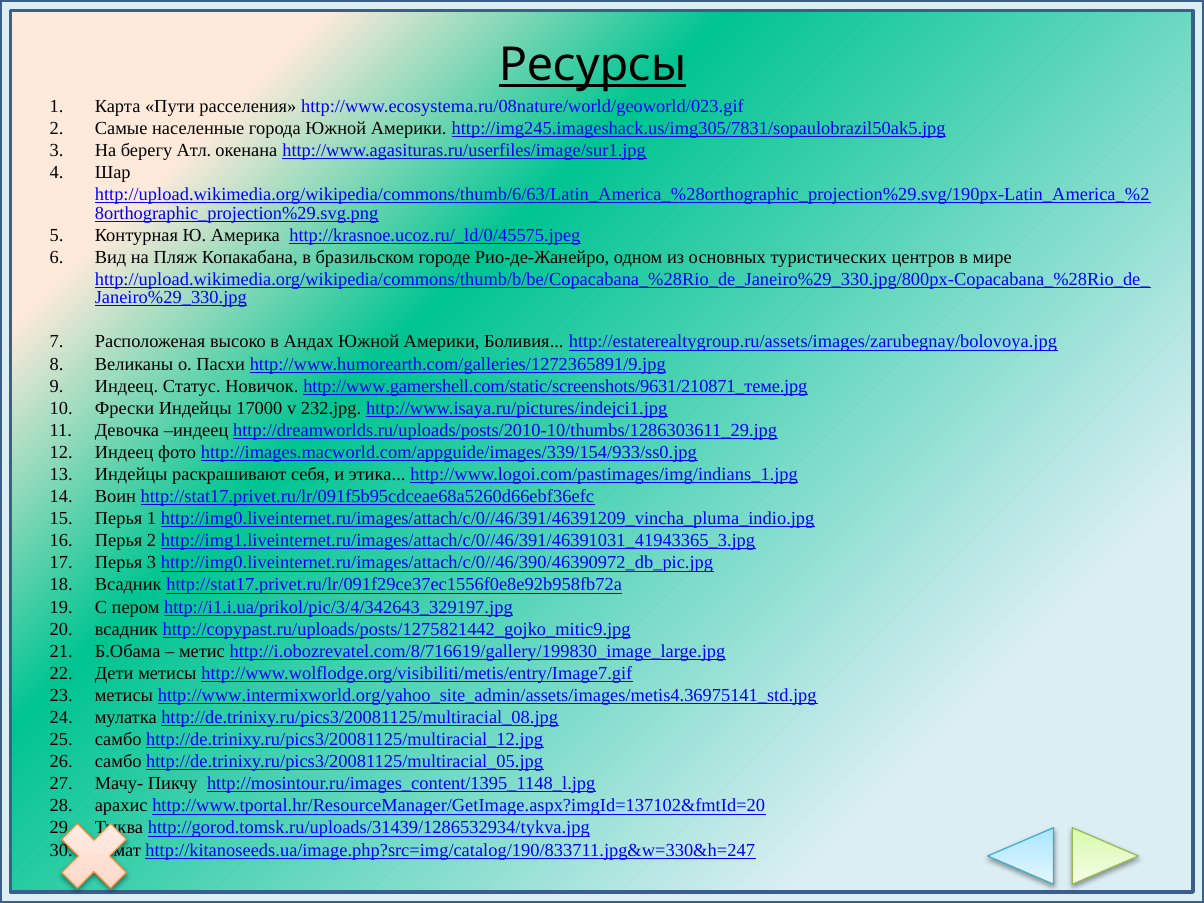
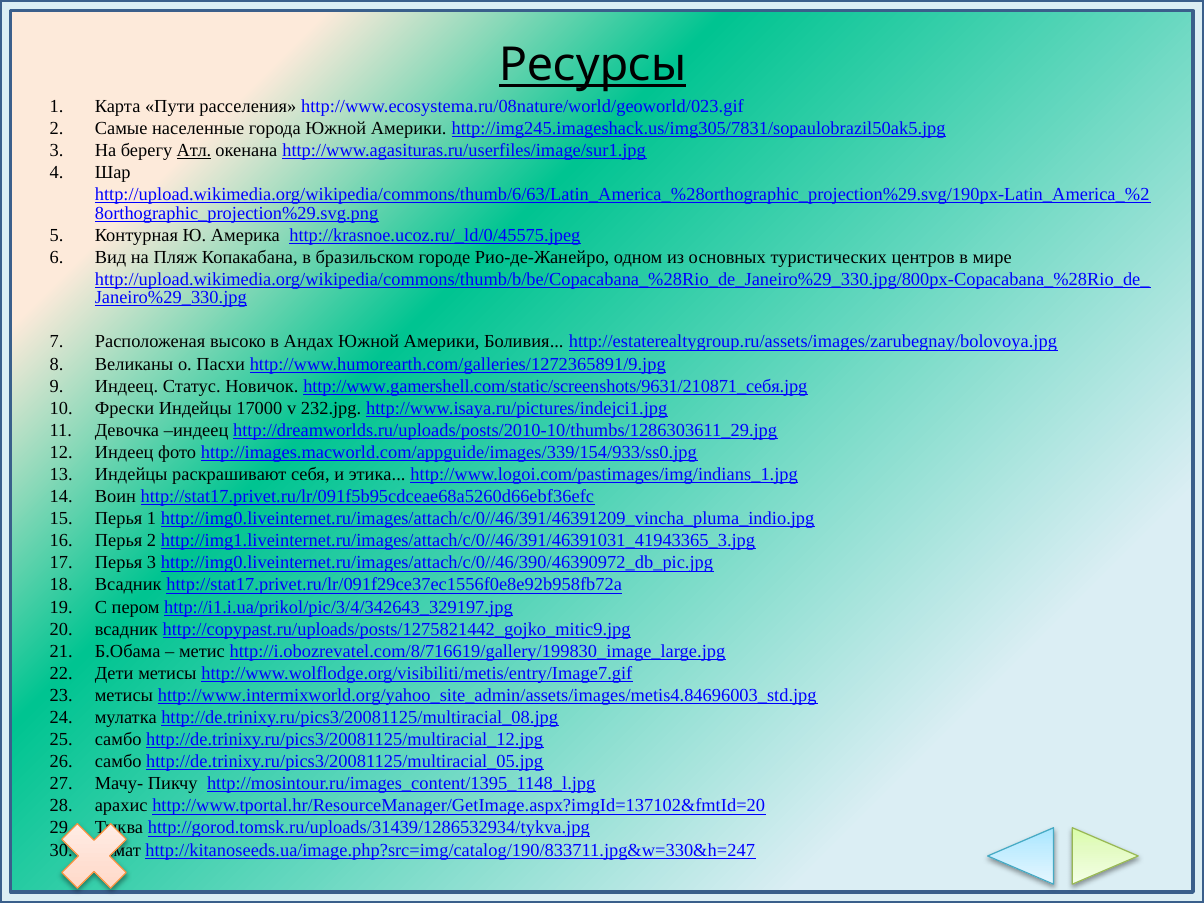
Атл underline: none -> present (194, 150)
http://www.gamershell.com/static/screenshots/9631/210871_теме.jpg: http://www.gamershell.com/static/screenshots/9631/210871_теме.jpg -> http://www.gamershell.com/static/screenshots/9631/210871_себя.jpg (555, 386)
http://www.intermixworld.org/yahoo_site_admin/assets/images/metis4.36975141_std.jpg: http://www.intermixworld.org/yahoo_site_admin/assets/images/metis4.36975141_std.jpg -> http://www.intermixworld.org/yahoo_site_admin/assets/images/metis4.84696003_std.jpg (487, 695)
